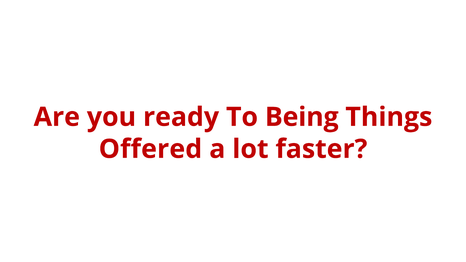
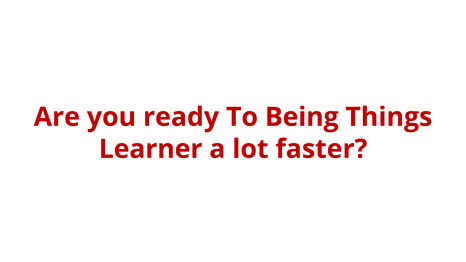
Offered: Offered -> Learner (151, 149)
